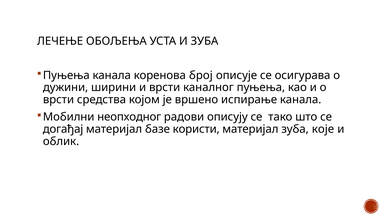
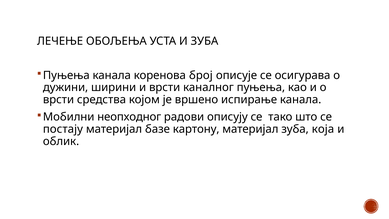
догађај: догађај -> постају (63, 129)
користи: користи -> картону (196, 129)
које: које -> која (323, 129)
